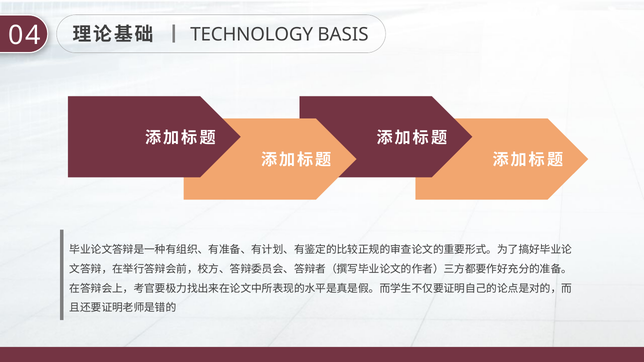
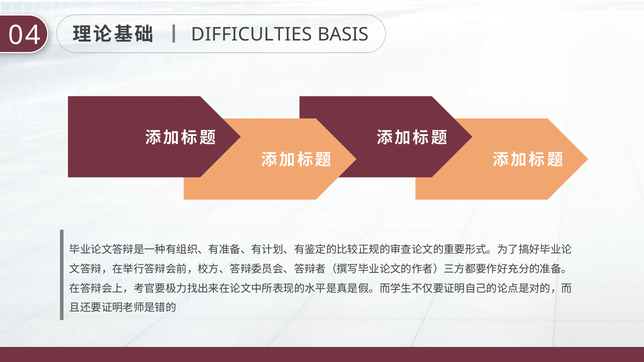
TECHNOLOGY: TECHNOLOGY -> DIFFICULTIES (252, 35)
